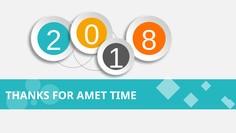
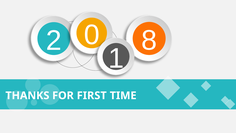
AMET: AMET -> FIRST (92, 95)
